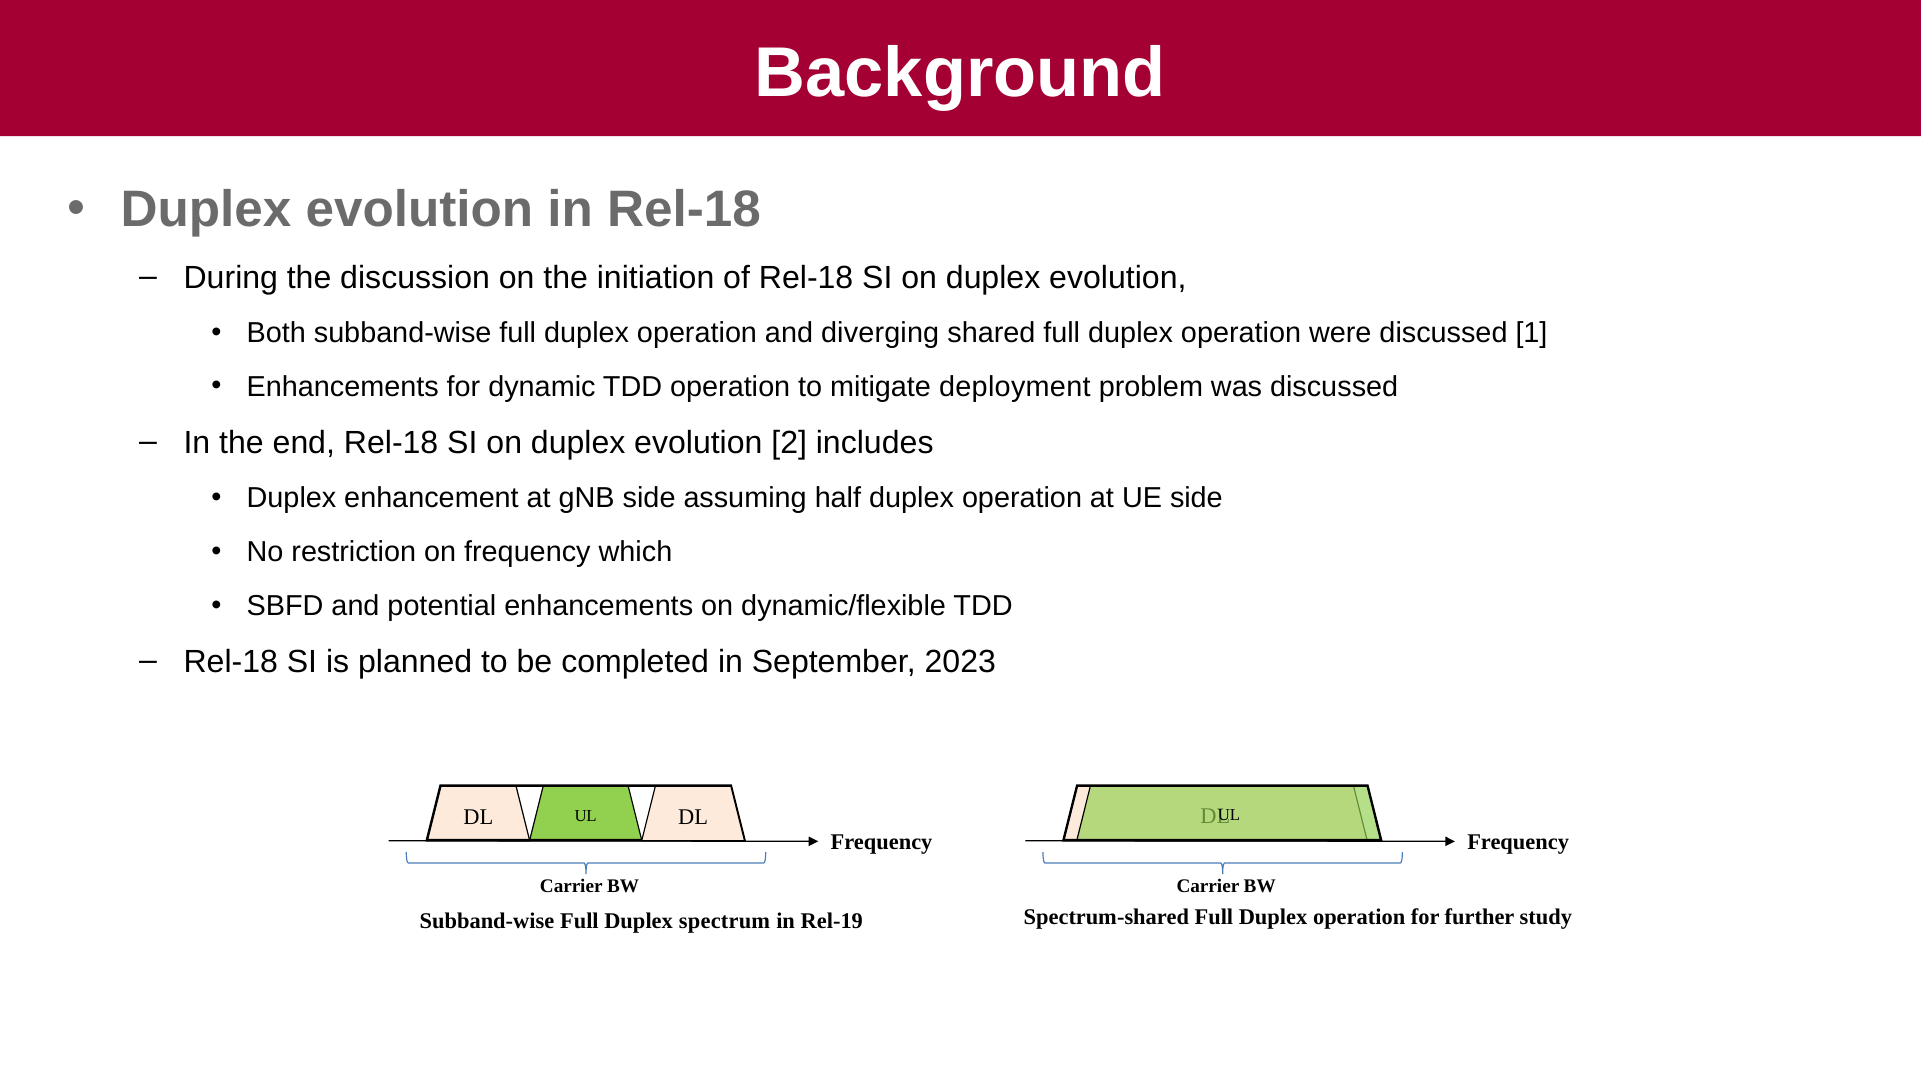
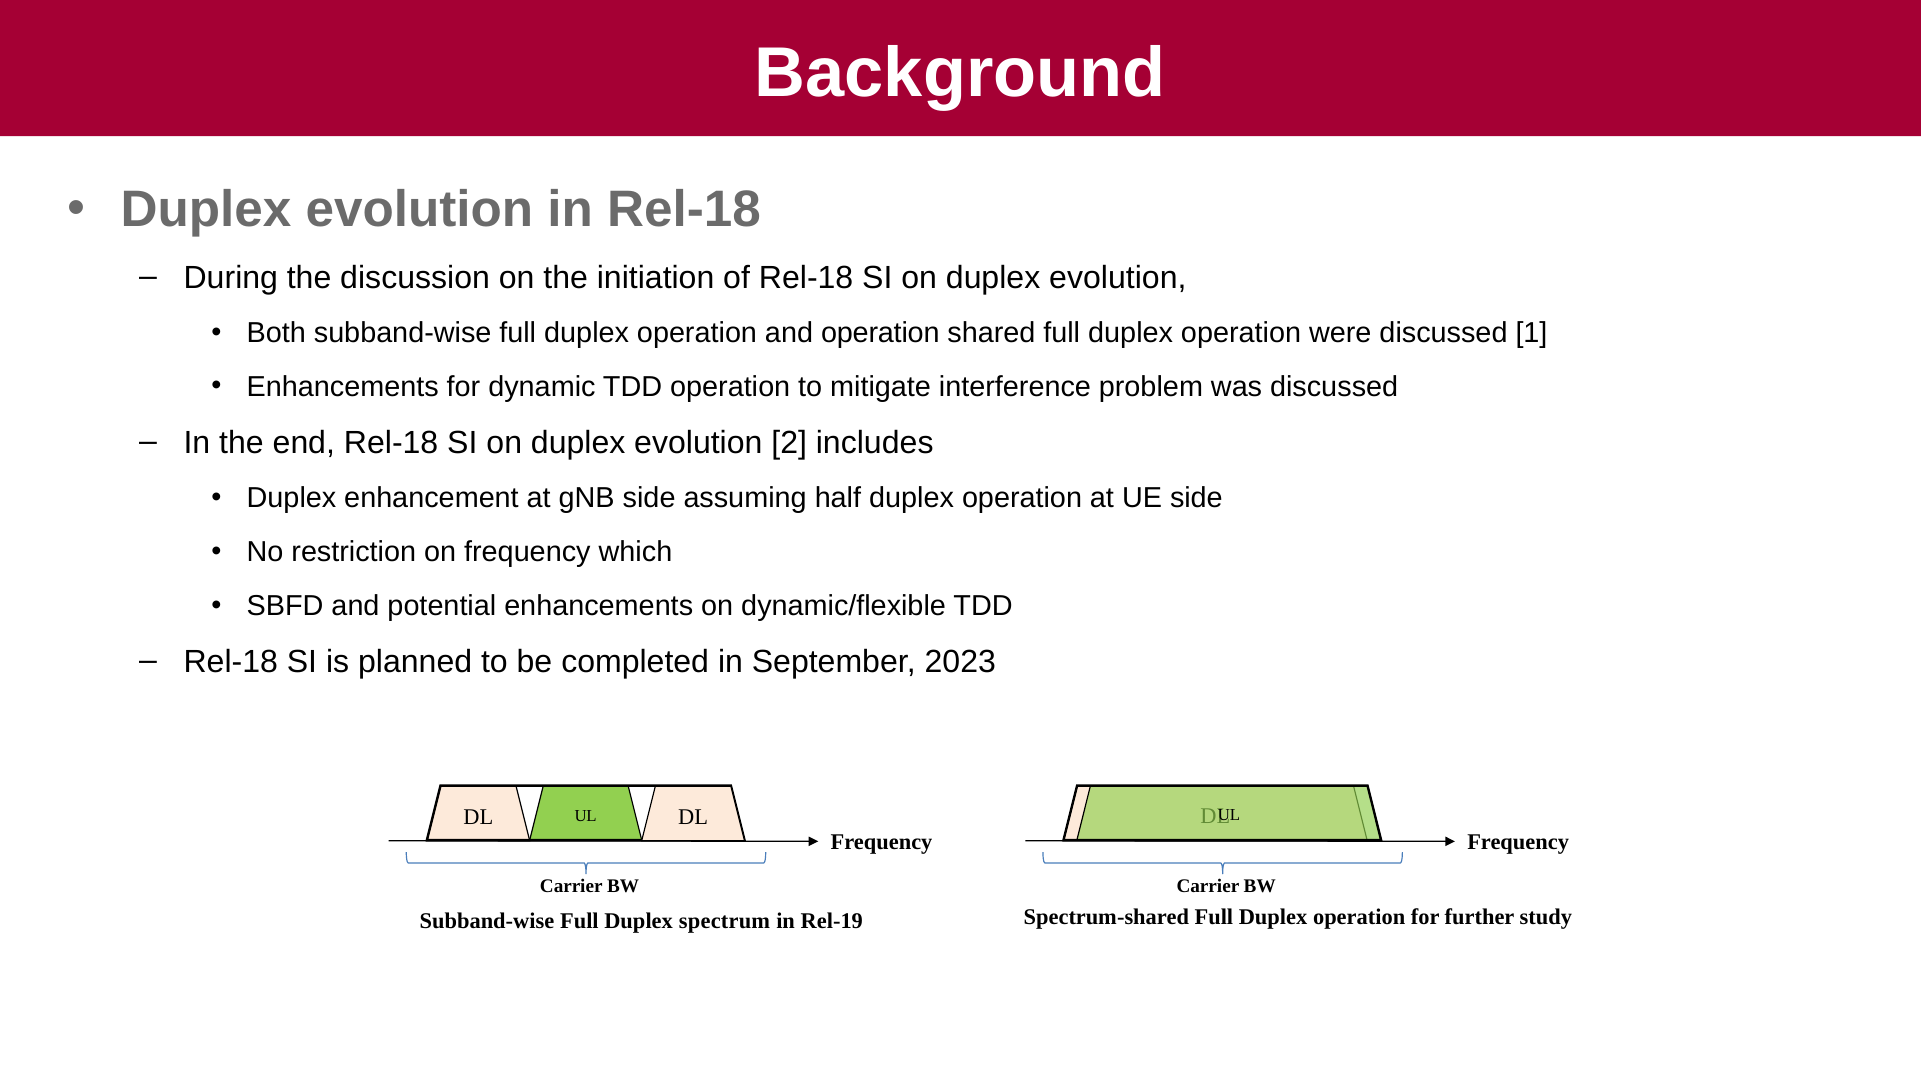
and diverging: diverging -> operation (880, 333)
deployment: deployment -> interference (1015, 387)
